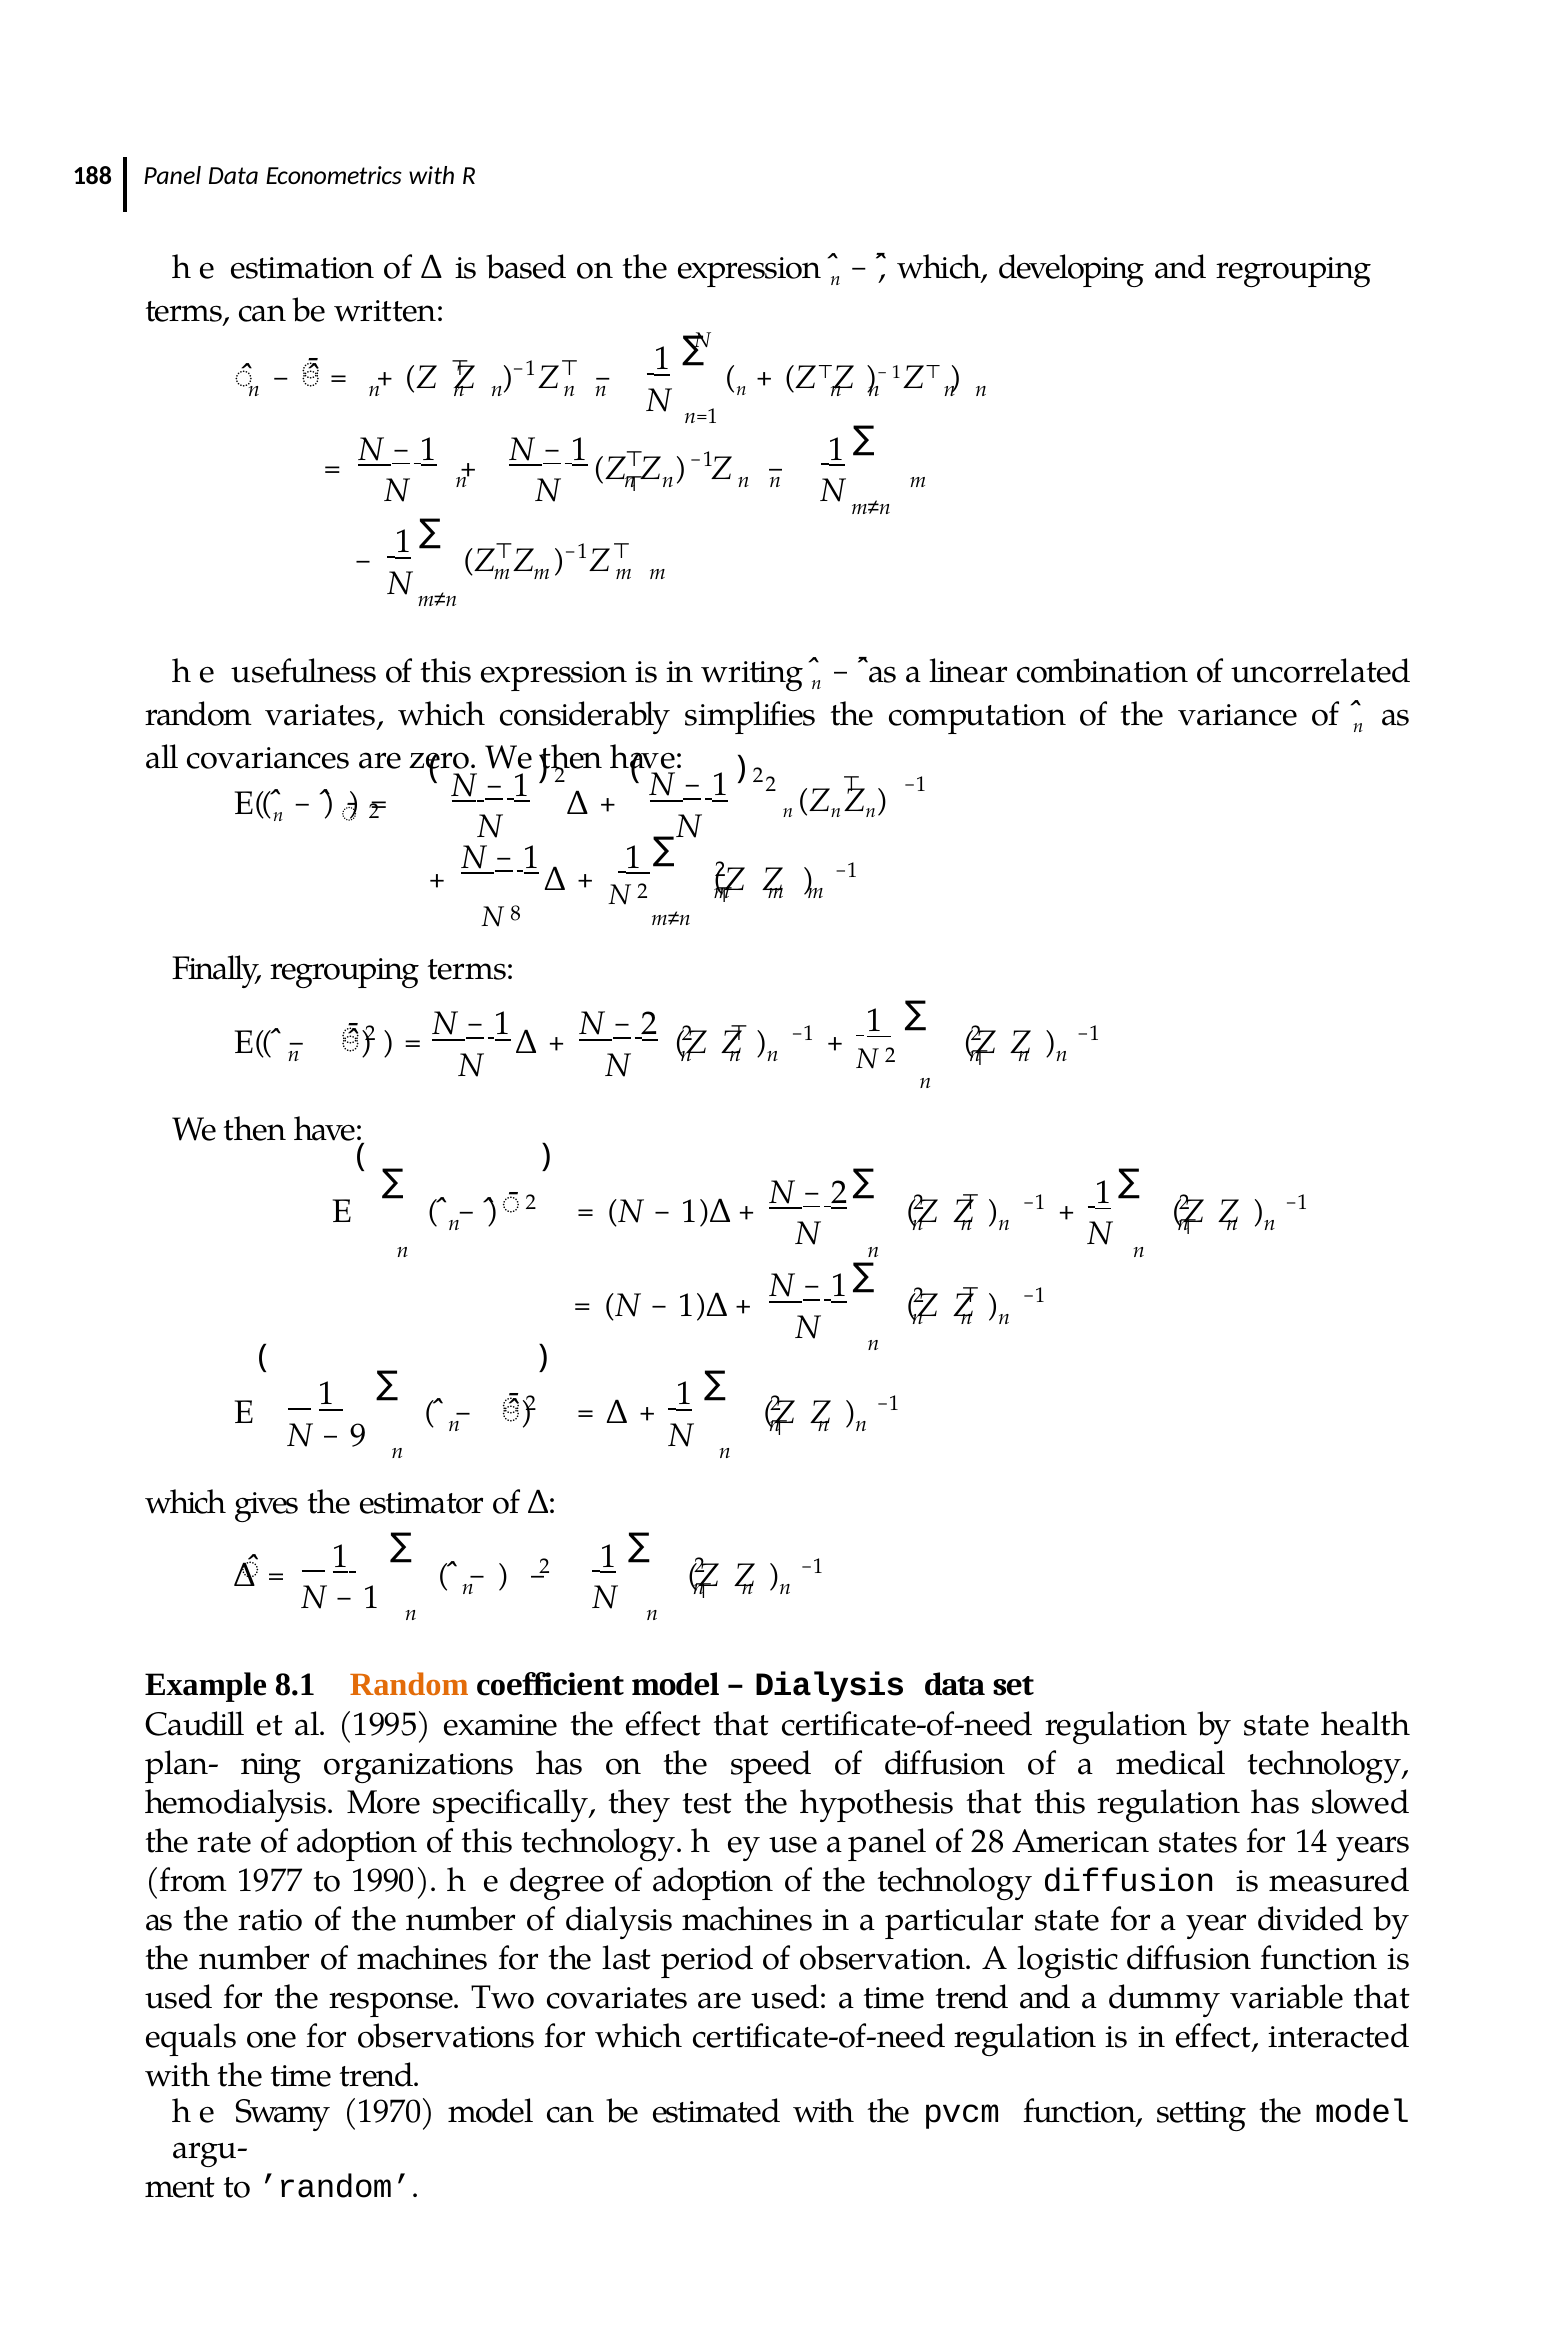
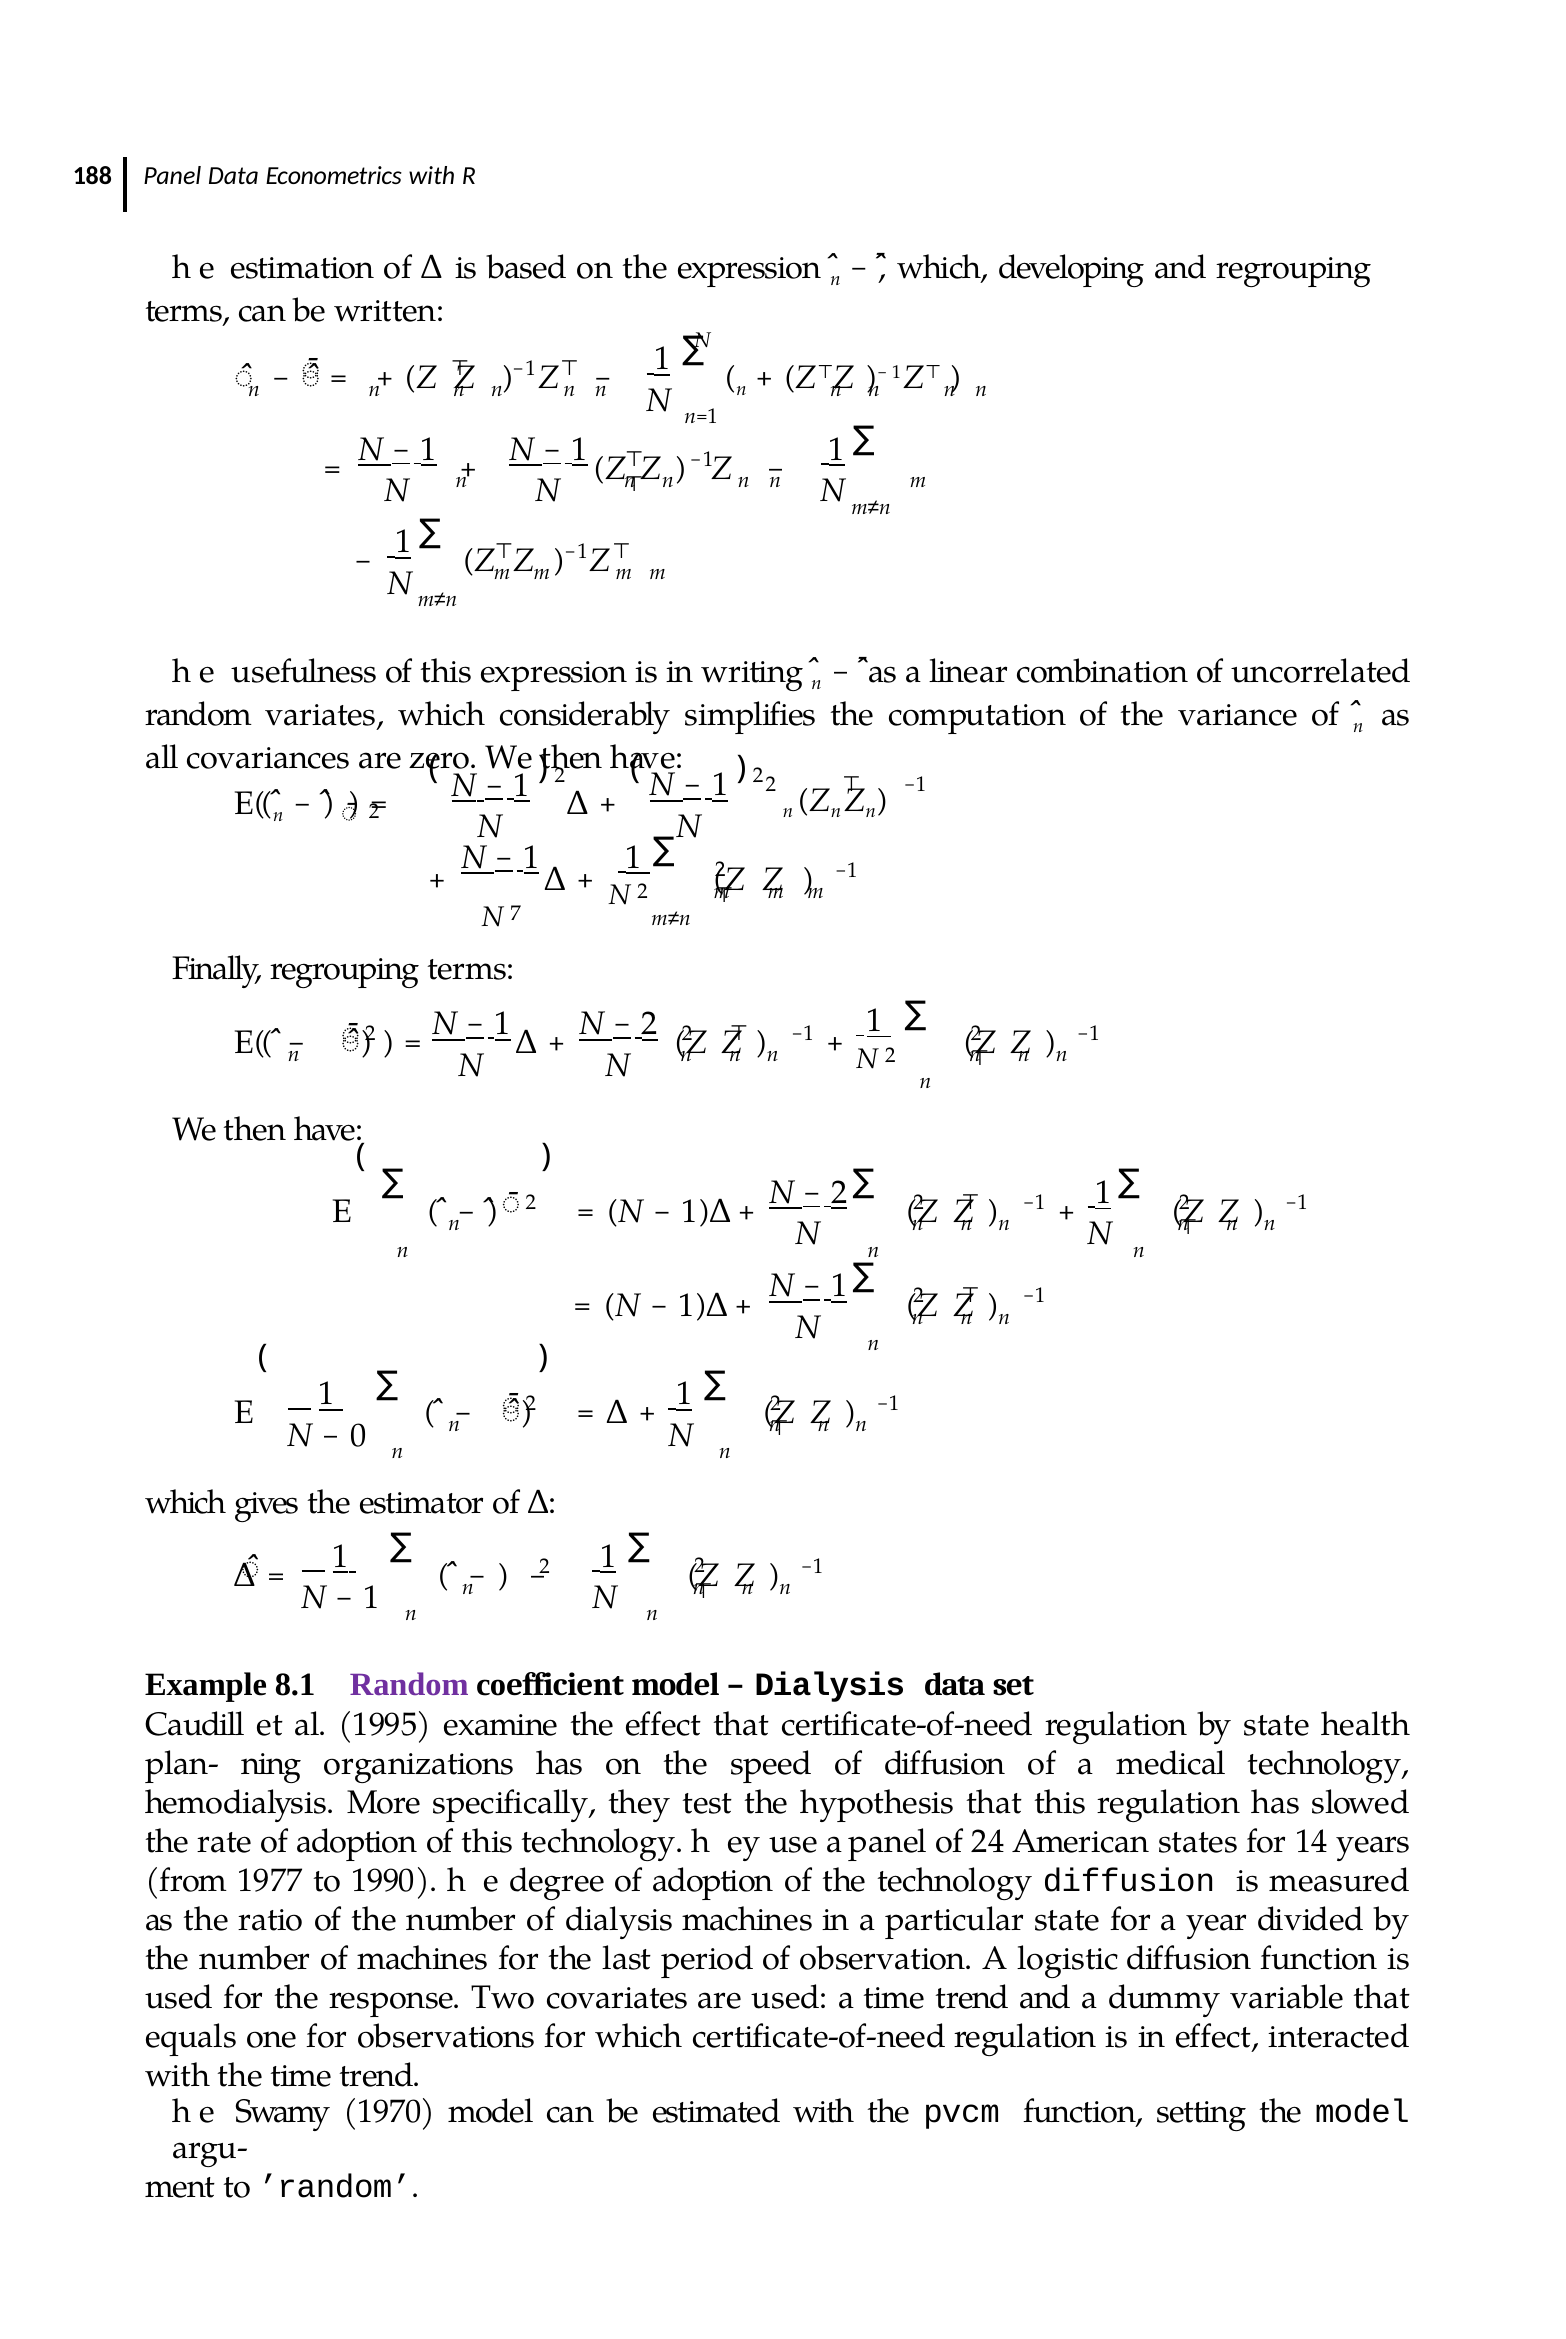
8: 8 -> 7 (516, 913)
9: 9 -> 0 (358, 1436)
Random colour: orange -> purple (409, 1685)
28: 28 -> 24 (988, 1842)
